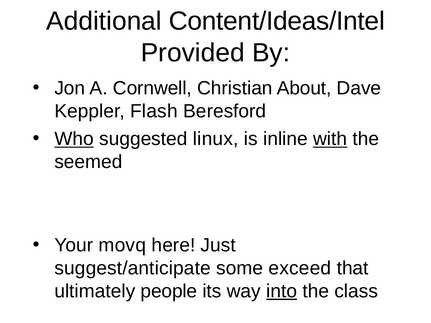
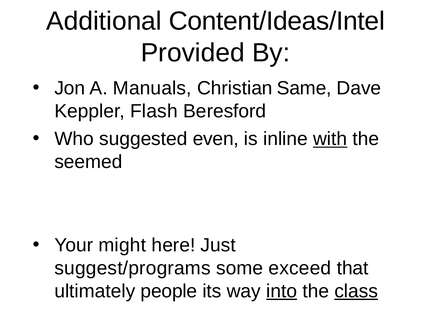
Cornwell: Cornwell -> Manuals (152, 88)
About: About -> Same (304, 88)
Who underline: present -> none (74, 139)
linux: linux -> even (216, 139)
movq: movq -> might (122, 245)
suggest/anticipate: suggest/anticipate -> suggest/programs (133, 268)
class underline: none -> present (356, 291)
